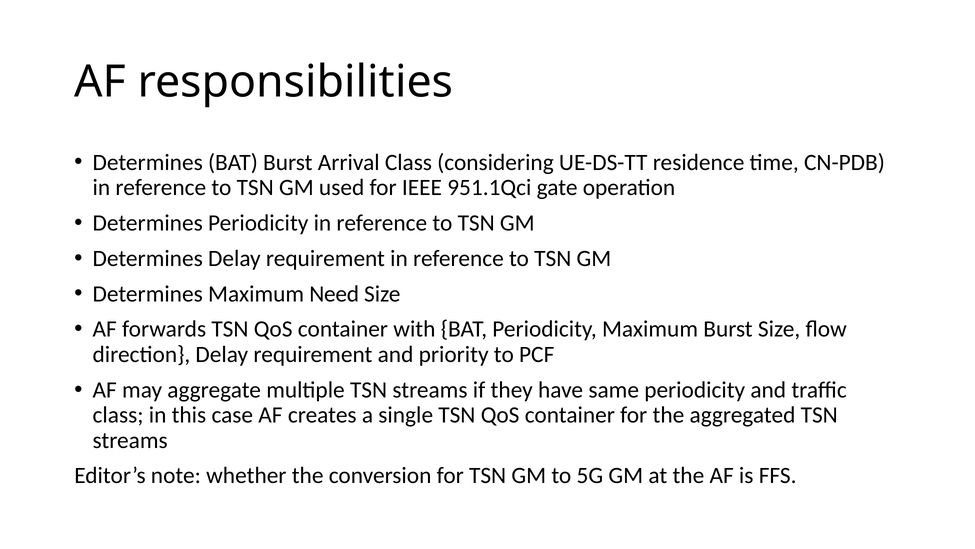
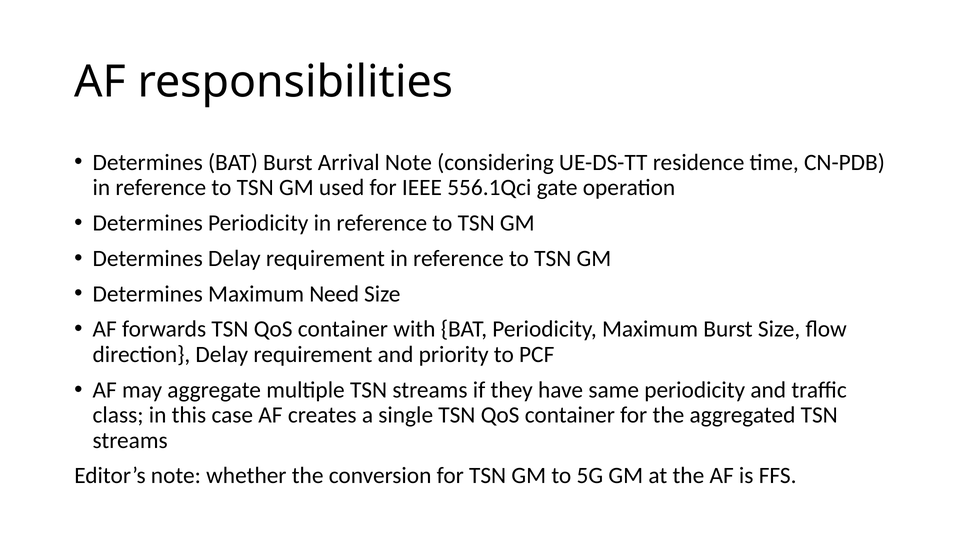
Arrival Class: Class -> Note (408, 162)
951.1Qci: 951.1Qci -> 556.1Qci (489, 187)
